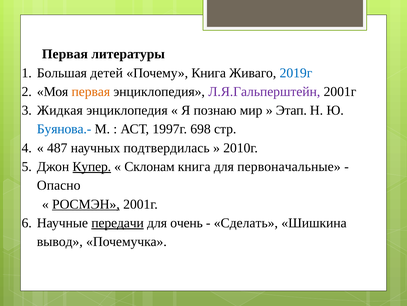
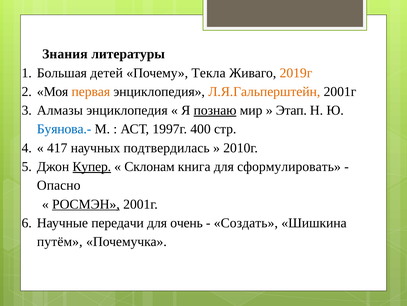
Первая: Первая -> Знания (65, 54)
Почему Книга: Книга -> Текла (209, 73)
2019г colour: blue -> orange (296, 73)
Л.Я.Гальперштейн colour: purple -> orange (264, 91)
Жидкая: Жидкая -> Алмазы (60, 110)
познаю underline: none -> present (215, 110)
698: 698 -> 400 (201, 129)
487: 487 -> 417 (57, 148)
первоначальные: первоначальные -> сформулировать (289, 166)
передачи underline: present -> none (118, 222)
Сделать: Сделать -> Создать (246, 222)
вывод: вывод -> путём (60, 241)
